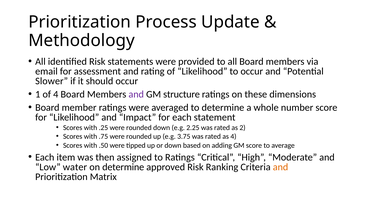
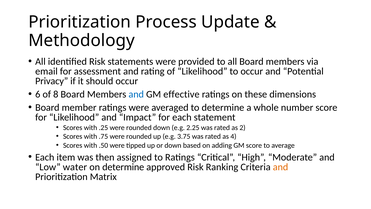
Slower: Slower -> Privacy (52, 81)
1: 1 -> 6 (38, 94)
of 4: 4 -> 8 (56, 94)
and colour: purple -> blue (136, 94)
structure: structure -> effective (181, 94)
